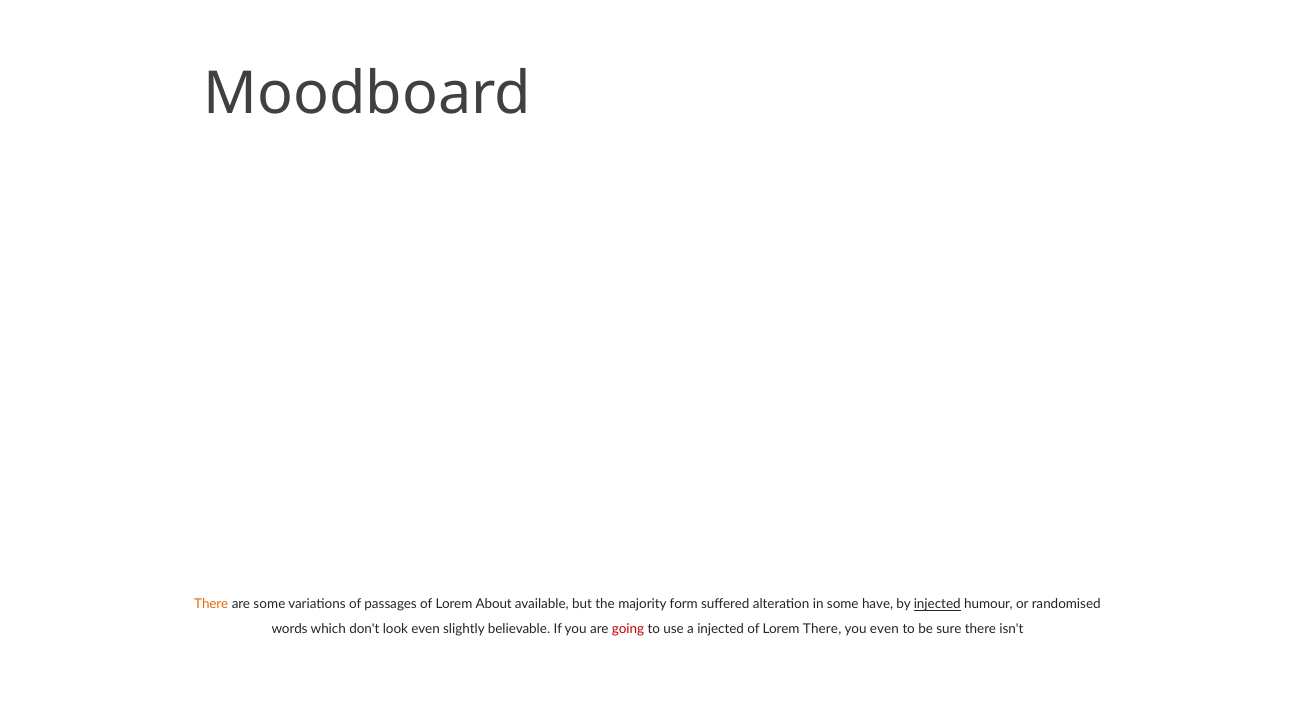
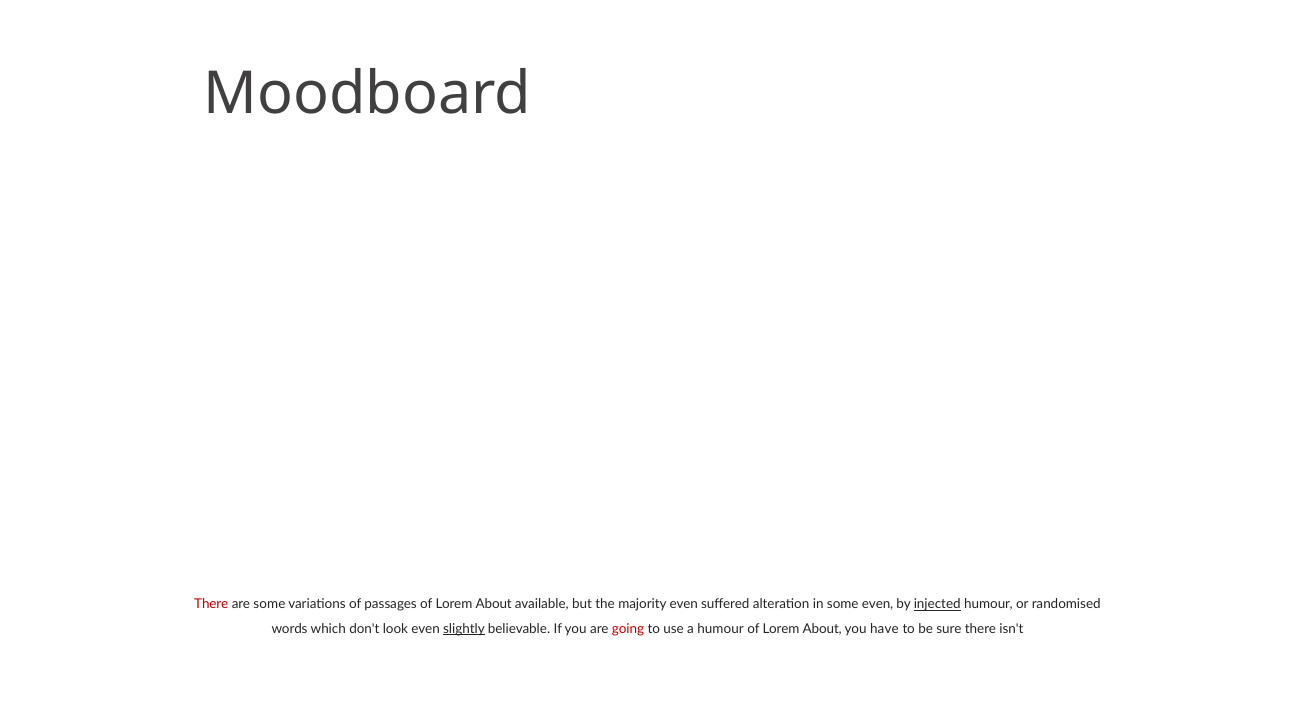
There colour: orange -> red (211, 605)
majority form: form -> even (684, 605)
some have: have -> even (878, 605)
slightly underline: none -> present (464, 629)
a injected: injected -> humour (721, 629)
There: There -> About (822, 629)
you even: even -> have (884, 629)
